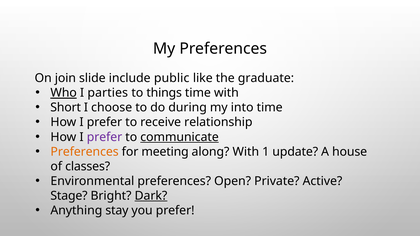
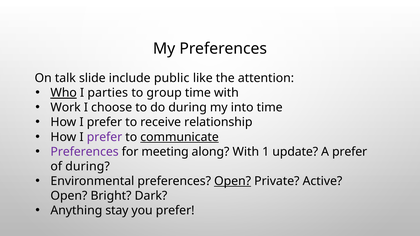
join: join -> talk (65, 78)
graduate: graduate -> attention (266, 78)
things: things -> group (164, 93)
Short: Short -> Work (66, 108)
Preferences colour: orange -> purple (85, 152)
A house: house -> prefer (350, 152)
of classes: classes -> during (88, 167)
Open underline: none -> present (233, 181)
Stage: Stage -> Open (69, 196)
Dark underline: present -> none (151, 196)
